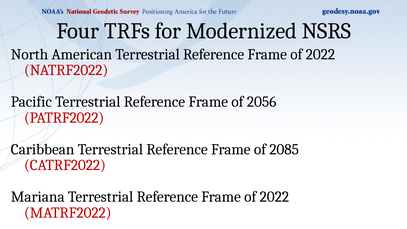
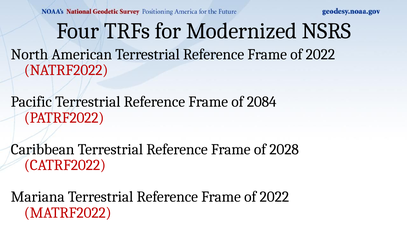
2056: 2056 -> 2084 (262, 102)
2085: 2085 -> 2028 (284, 149)
